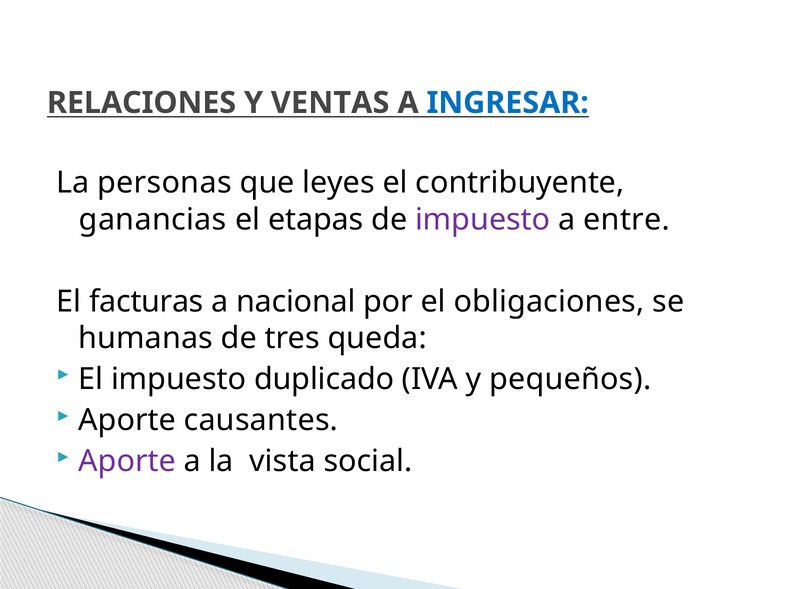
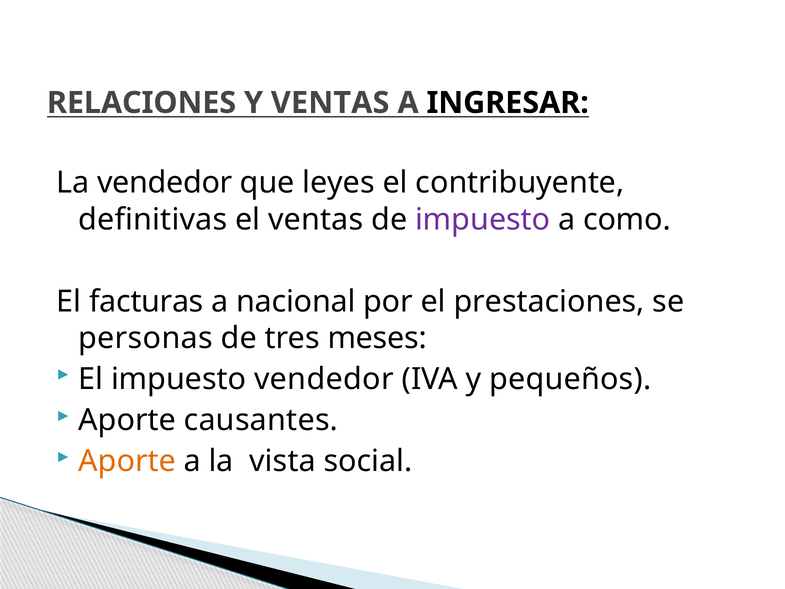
INGRESAR colour: blue -> black (508, 103)
La personas: personas -> vendedor (165, 183)
ganancias: ganancias -> definitivas (153, 219)
el etapas: etapas -> ventas (316, 219)
entre: entre -> como (627, 219)
obligaciones: obligaciones -> prestaciones (549, 301)
humanas: humanas -> personas (146, 338)
queda: queda -> meses (377, 338)
impuesto duplicado: duplicado -> vendedor (324, 379)
Aporte colour: purple -> orange (127, 461)
